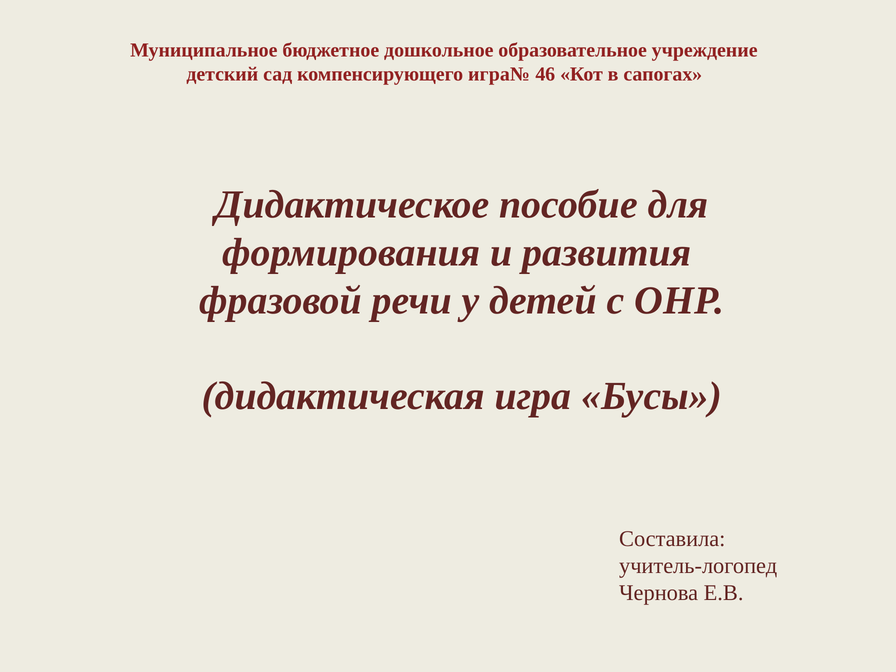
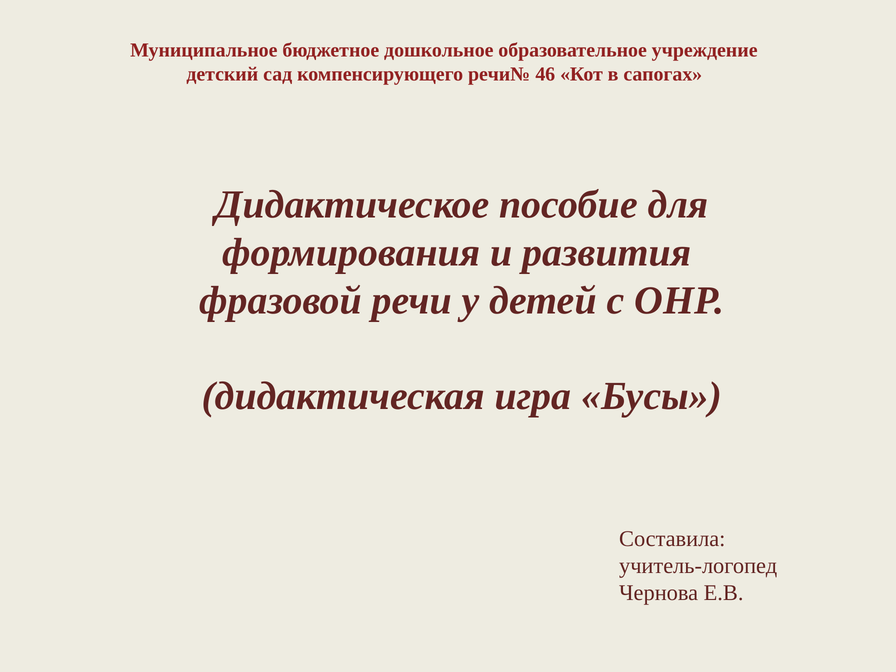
игра№: игра№ -> речи№ (499, 74)
